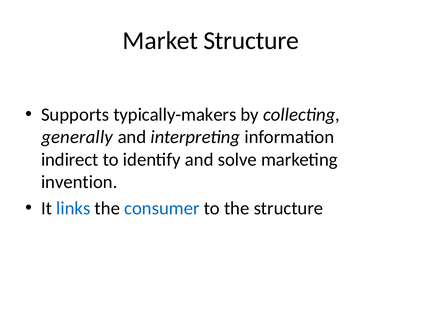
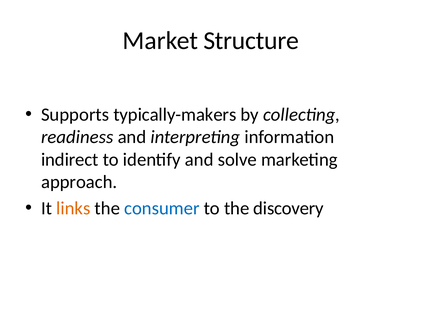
generally: generally -> readiness (77, 137)
invention: invention -> approach (79, 182)
links colour: blue -> orange (73, 208)
the structure: structure -> discovery (289, 208)
